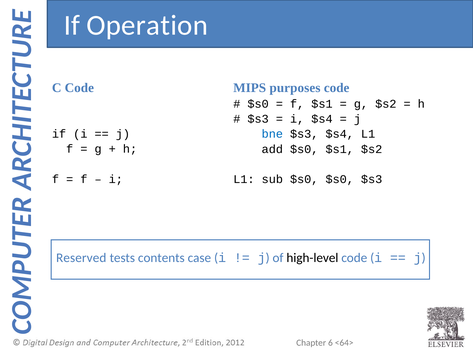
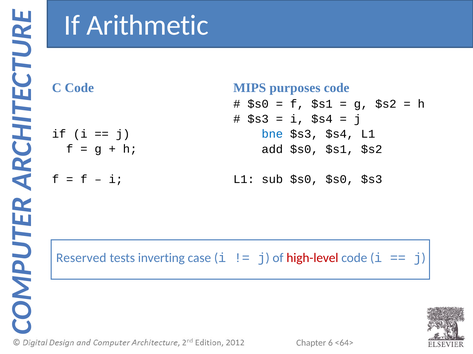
Operation: Operation -> Arithmetic (147, 25)
contents: contents -> inverting (161, 258)
high-level colour: black -> red (312, 258)
